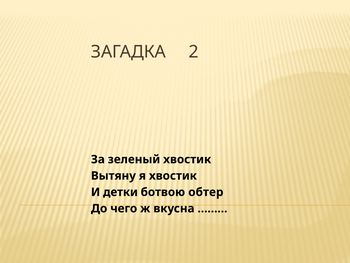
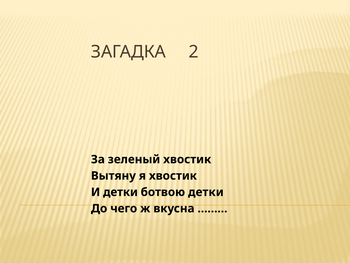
ботвою обтер: обтер -> детки (206, 192)
